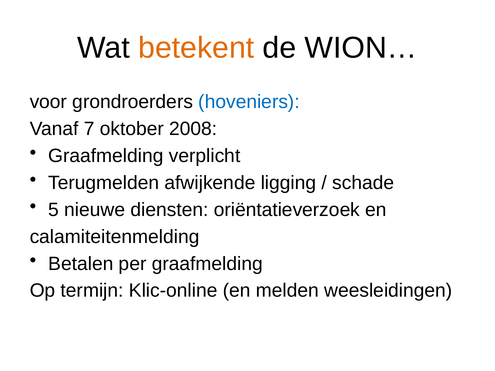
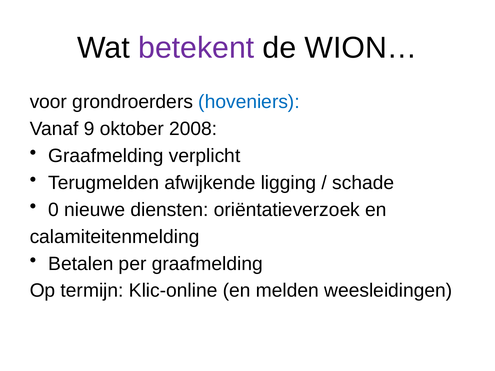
betekent colour: orange -> purple (196, 48)
7: 7 -> 9 (89, 129)
5: 5 -> 0 (54, 210)
